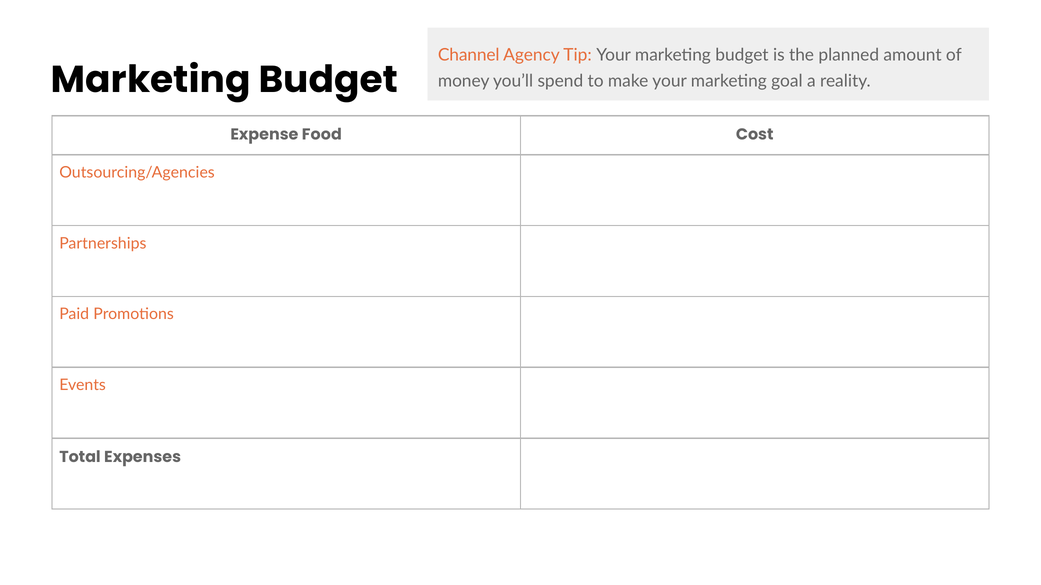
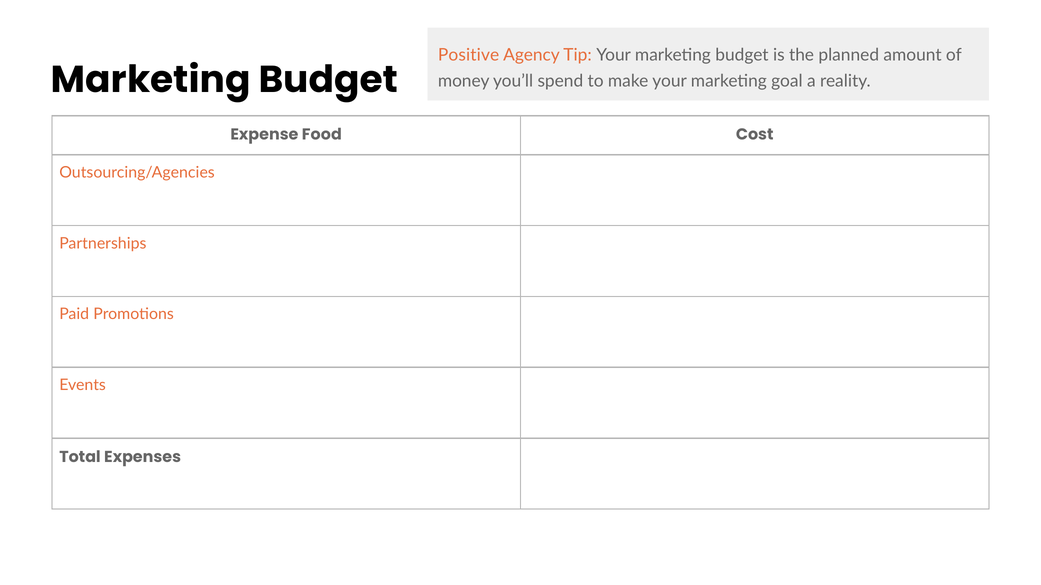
Channel: Channel -> Positive (469, 55)
